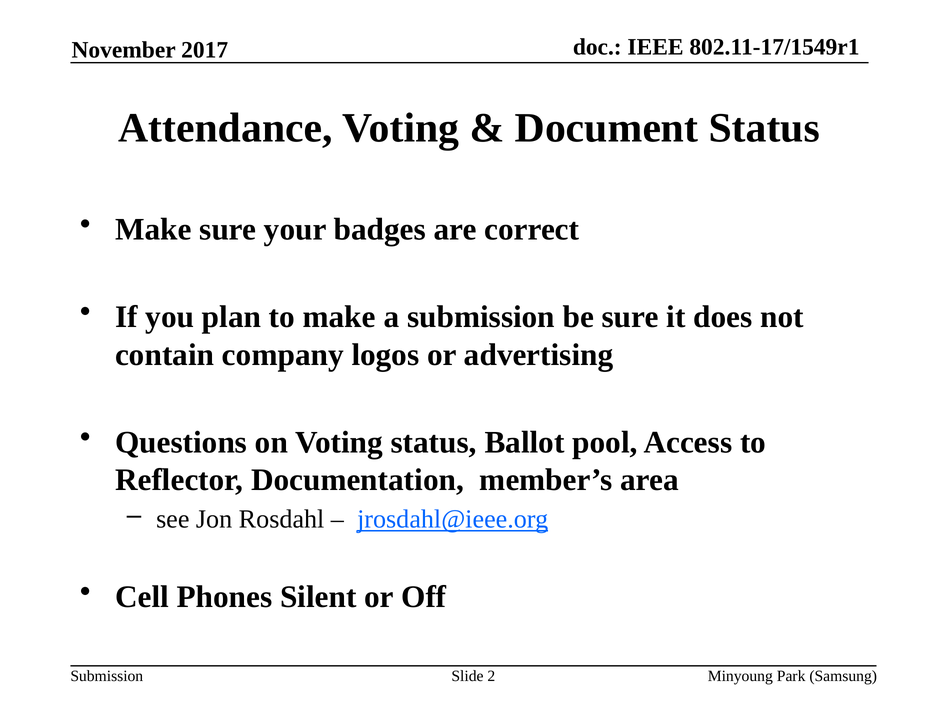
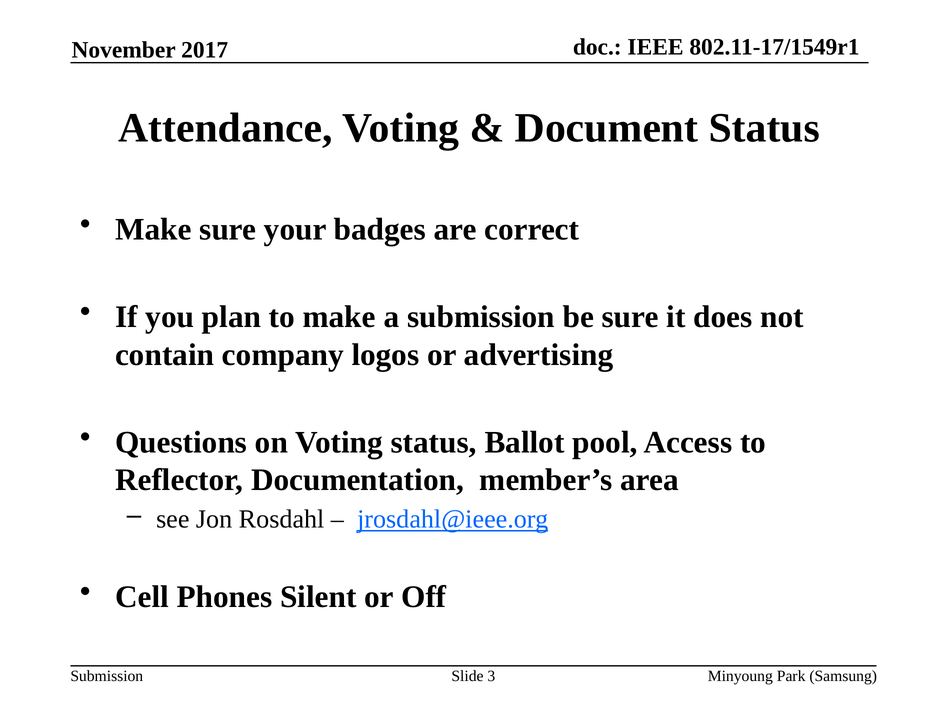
2: 2 -> 3 (491, 675)
